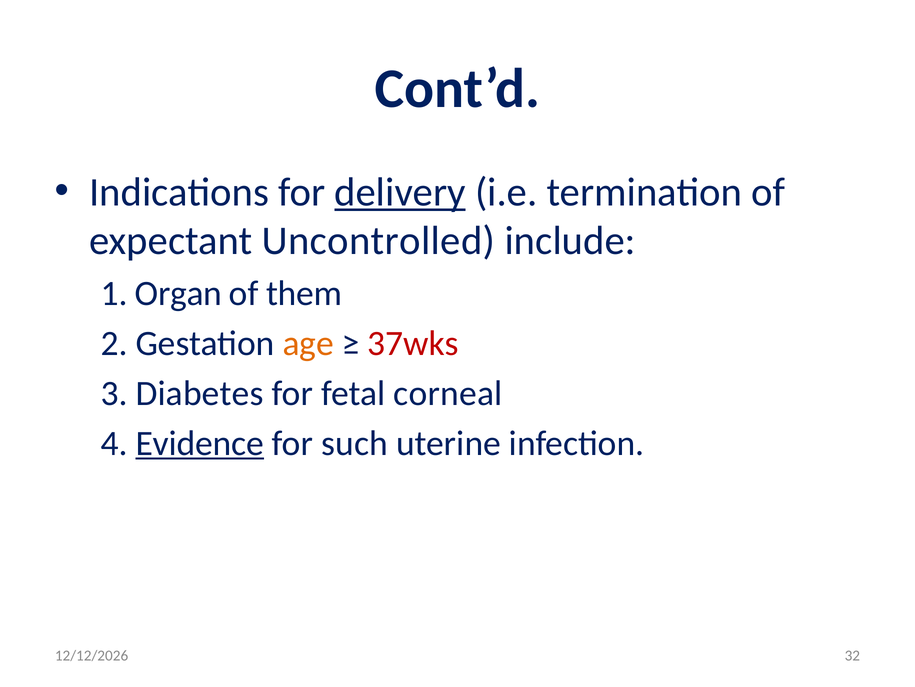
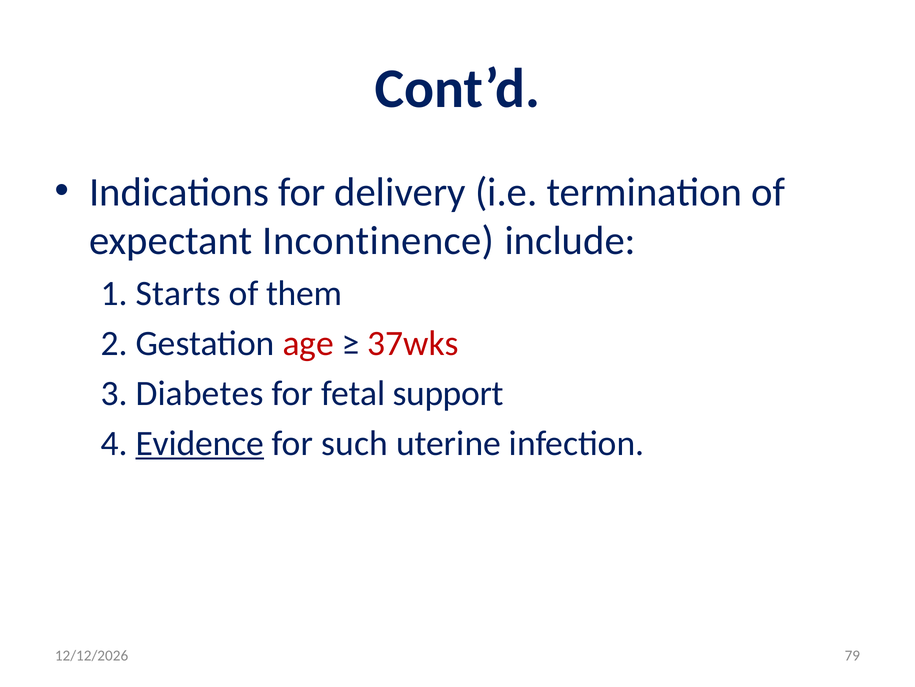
delivery underline: present -> none (400, 192)
Uncontrolled: Uncontrolled -> Incontinence (378, 241)
Organ: Organ -> Starts (178, 293)
age colour: orange -> red (308, 343)
corneal: corneal -> support (448, 393)
32: 32 -> 79 (852, 655)
